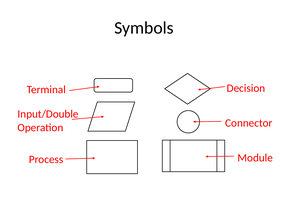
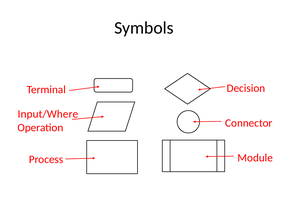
Input/Double: Input/Double -> Input/Where (48, 114)
